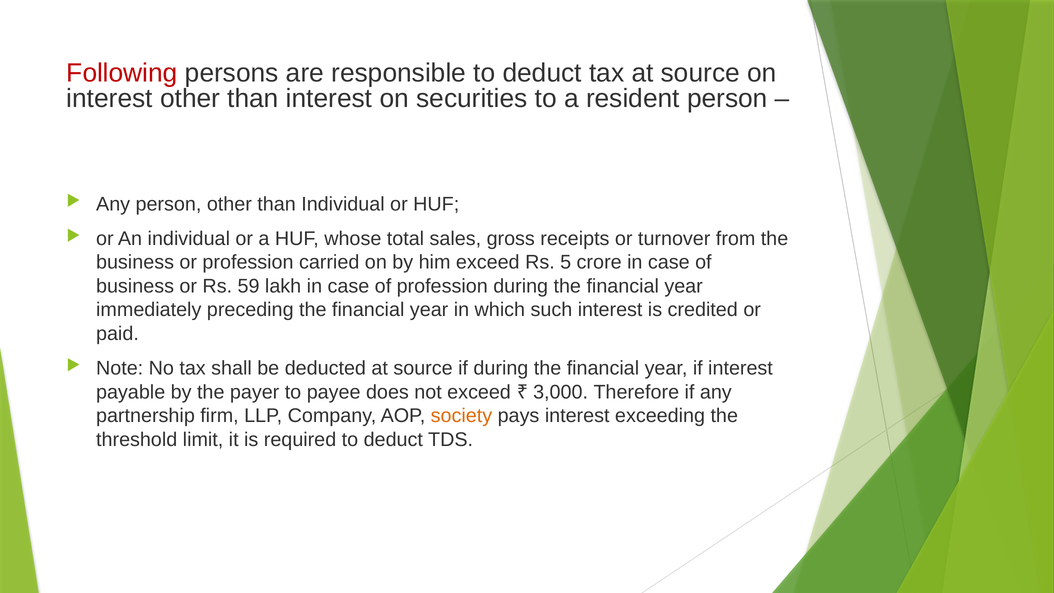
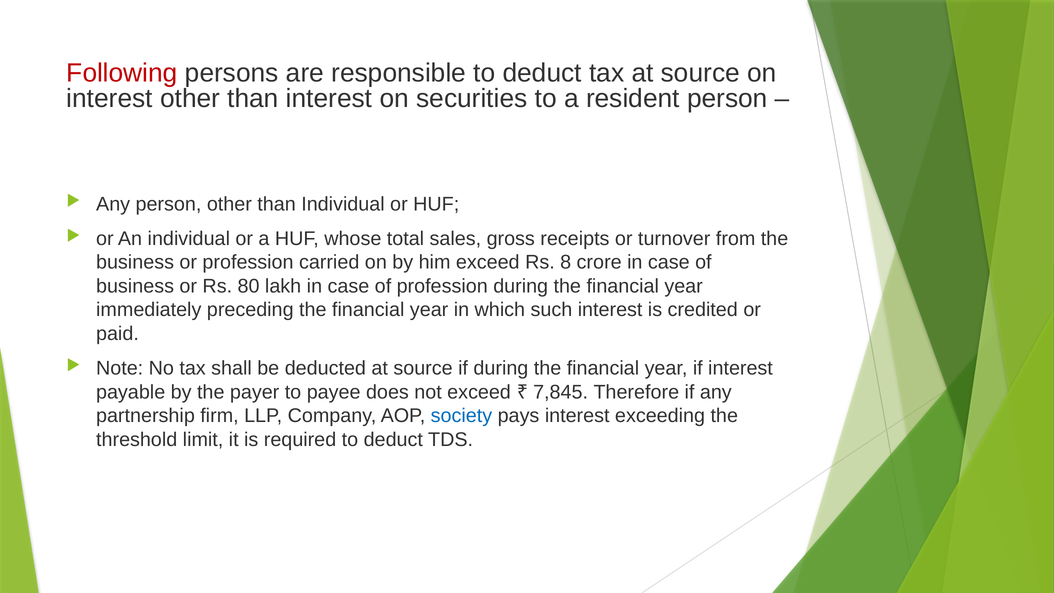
5: 5 -> 8 (566, 262)
59: 59 -> 80 (249, 286)
3,000: 3,000 -> 7,845 (561, 392)
society colour: orange -> blue (461, 416)
